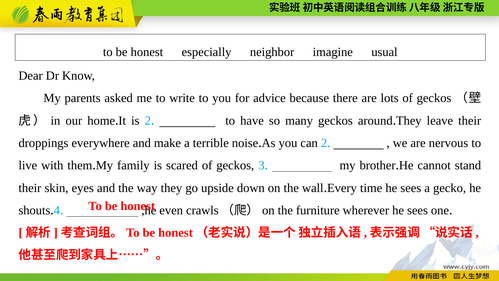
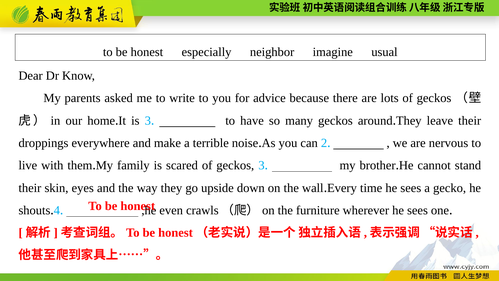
is 2: 2 -> 3 (148, 120)
